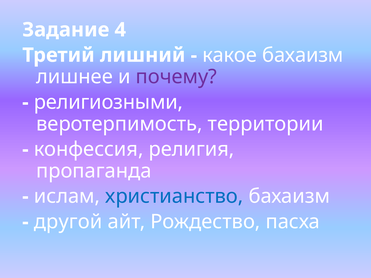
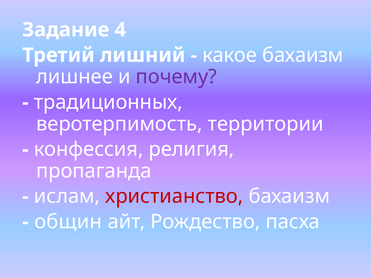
религиозными: религиозными -> традиционных (108, 102)
христианство colour: blue -> red (174, 197)
другой: другой -> общин (68, 222)
